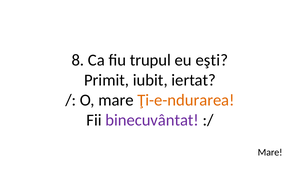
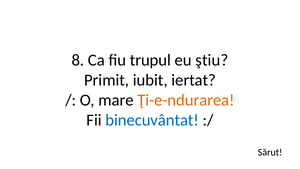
eşti: eşti -> ştiu (212, 60)
binecuvântat colour: purple -> blue (152, 120)
Mare: Mare -> Sărut (270, 152)
